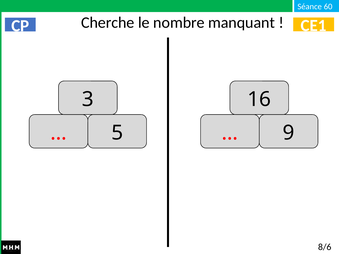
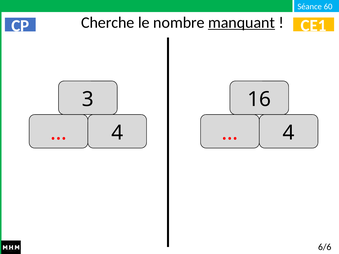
manquant underline: none -> present (242, 23)
5: 5 -> 4 (117, 133)
9: 9 -> 4 (289, 133)
8/6: 8/6 -> 6/6 (325, 247)
